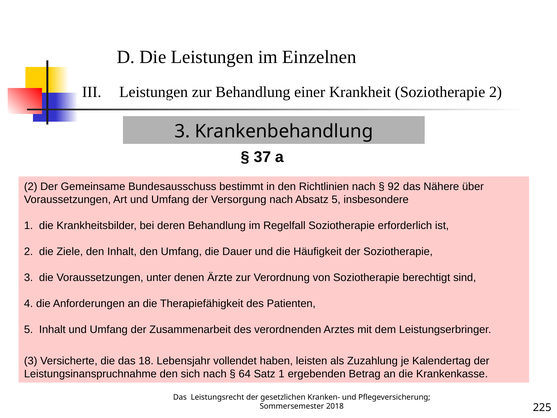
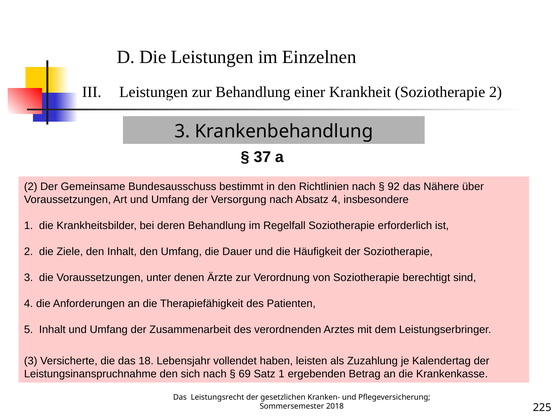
Absatz 5: 5 -> 4 (336, 199)
64: 64 -> 69 (245, 374)
